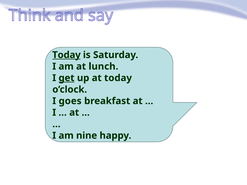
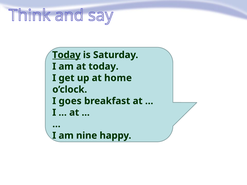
at lunch: lunch -> today (104, 67)
get underline: present -> none (67, 78)
at today: today -> home (118, 78)
